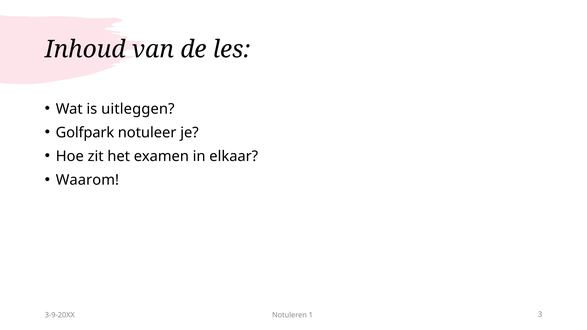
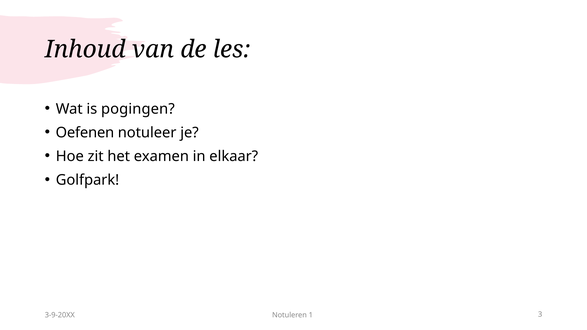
uitleggen: uitleggen -> pogingen (138, 109)
Golfpark: Golfpark -> Oefenen (85, 133)
Waarom: Waarom -> Golfpark (87, 180)
